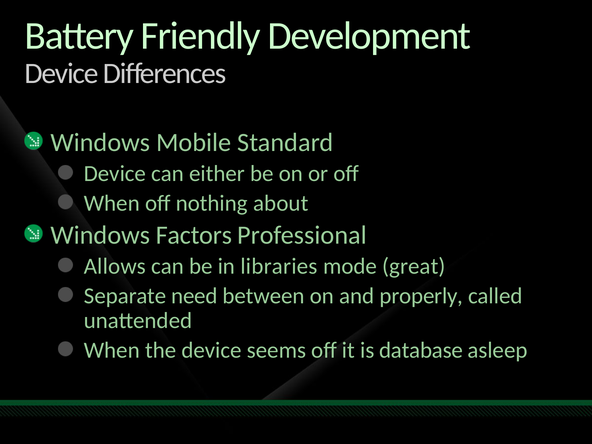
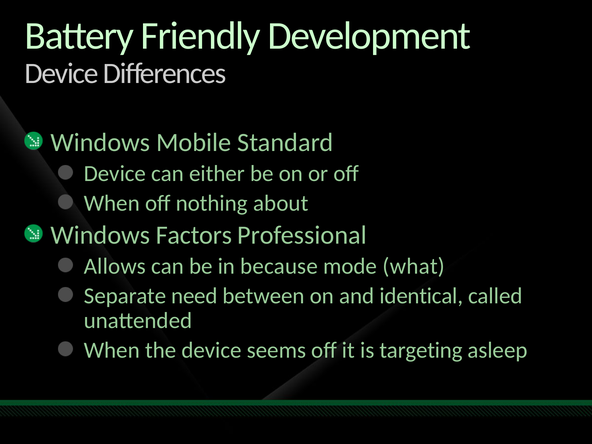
libraries: libraries -> because (279, 266)
great: great -> what (414, 266)
properly: properly -> identical (421, 296)
database: database -> targeting (421, 350)
